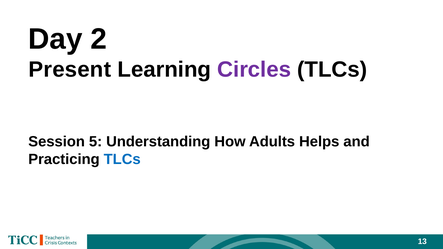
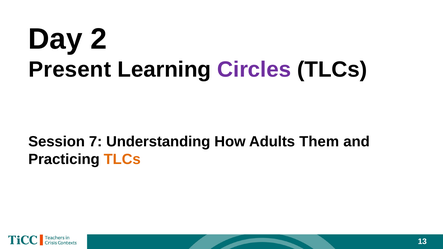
5: 5 -> 7 (96, 142)
Helps: Helps -> Them (319, 142)
TLCs colour: blue -> orange (122, 159)
